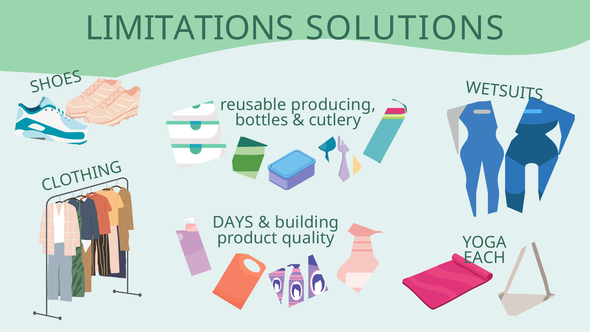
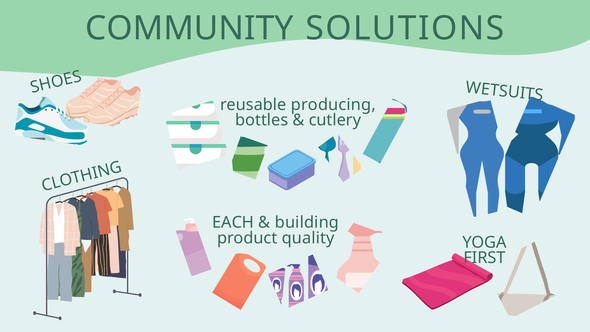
LIMITATIONS: LIMITATIONS -> COMMUNITY (189, 28)
DAYS: DAYS -> EACH (233, 223)
EACH: EACH -> FIRST (485, 258)
